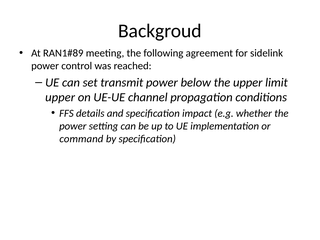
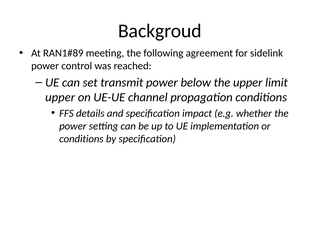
command: command -> conditions (81, 139)
